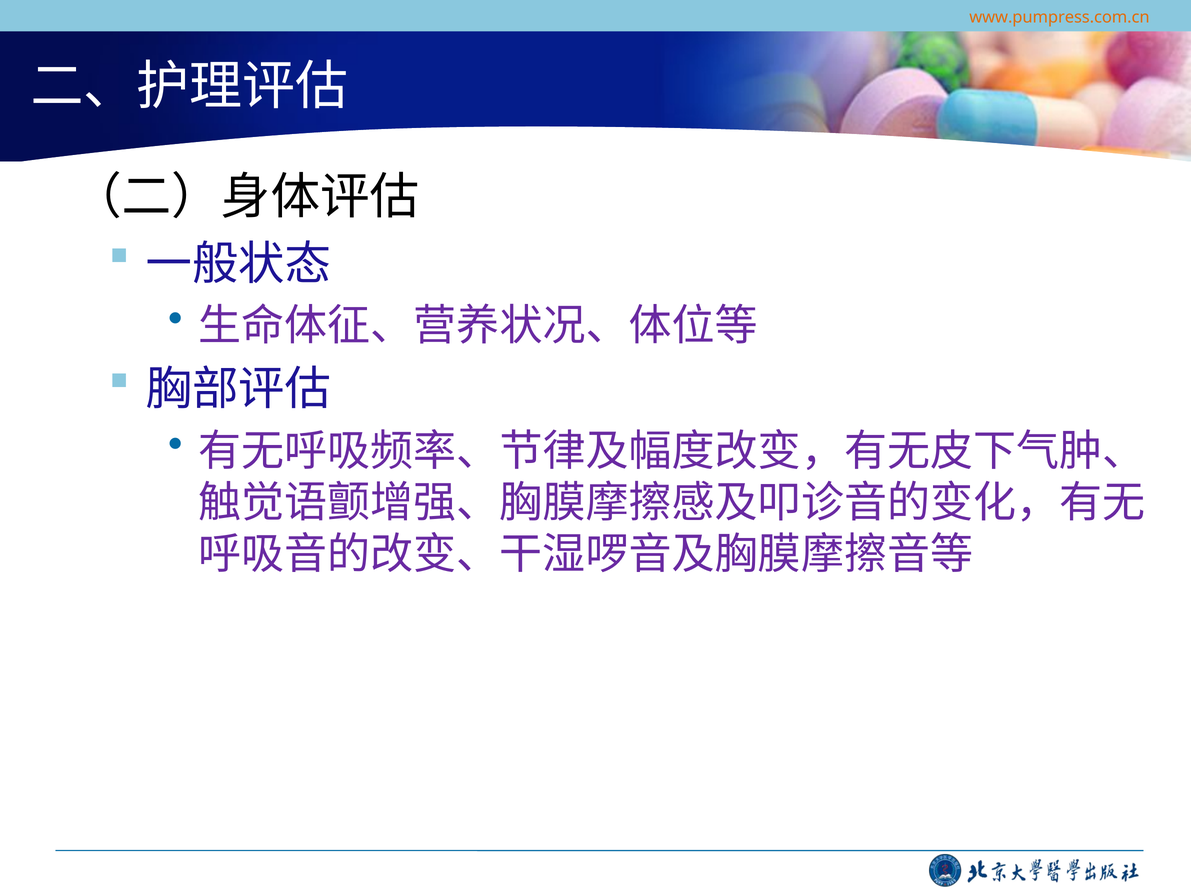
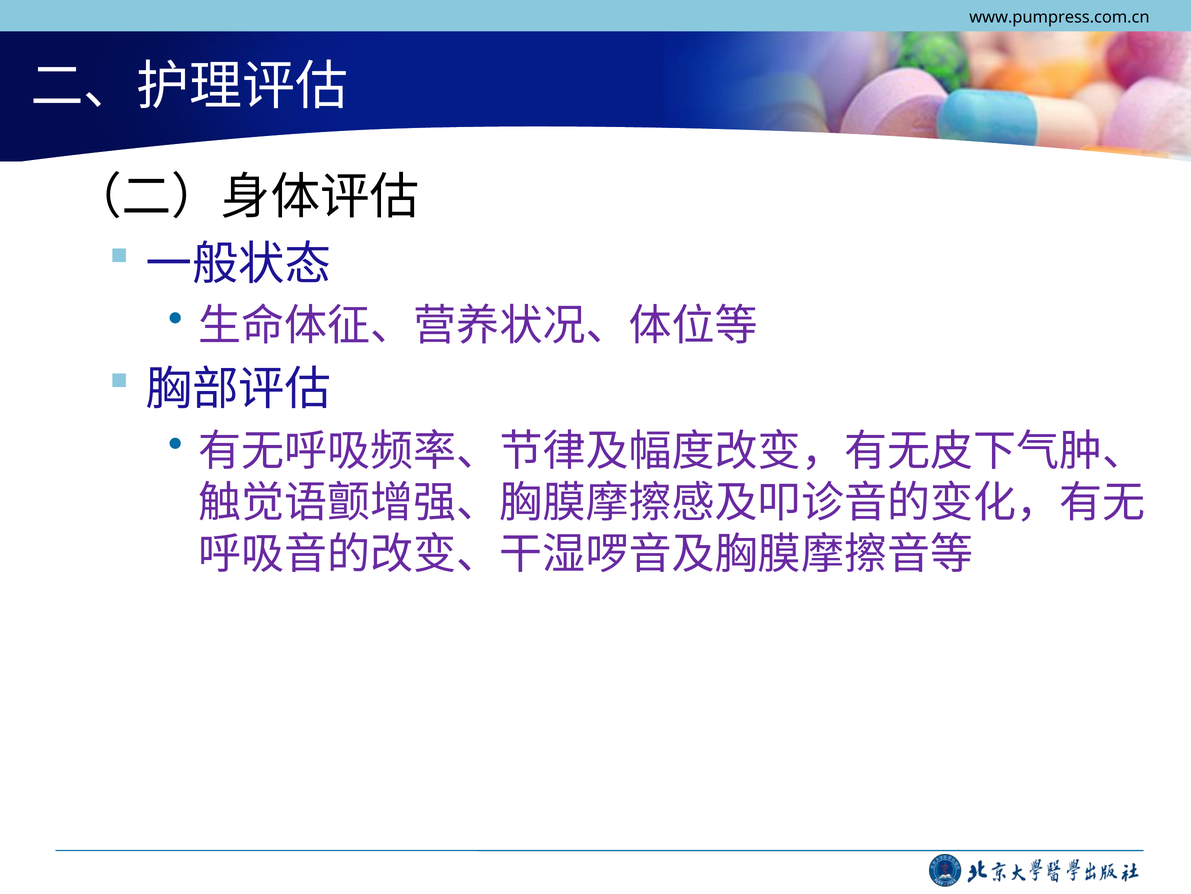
www.pumpress.com.cn colour: orange -> black (1059, 17)
